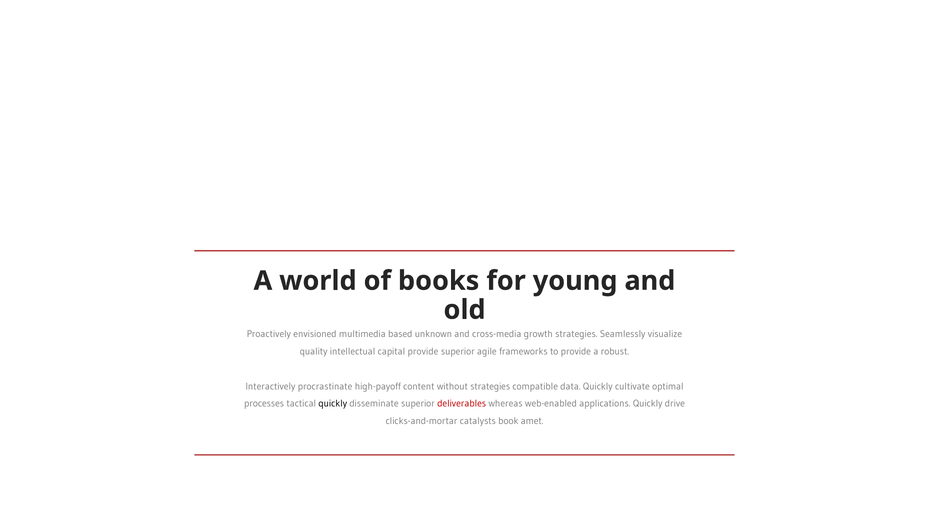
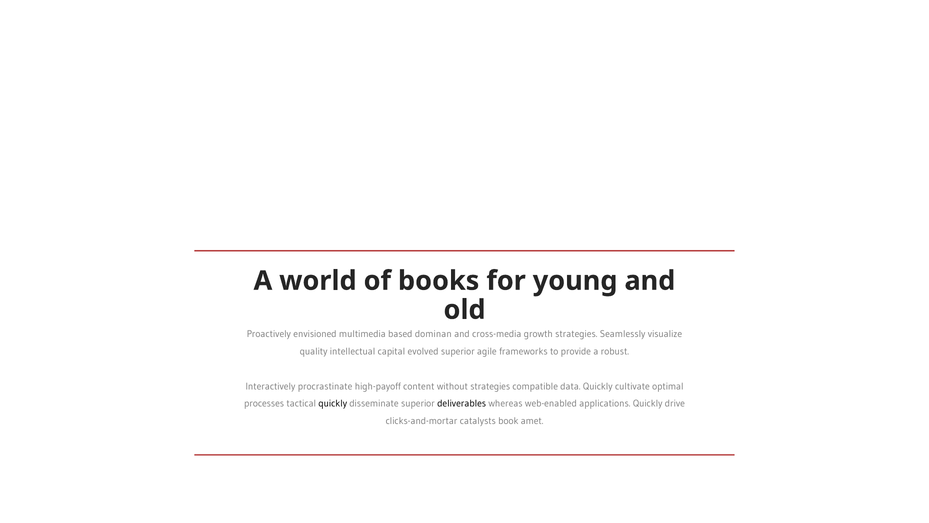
unknown: unknown -> dominan (433, 334)
capital provide: provide -> evolved (423, 351)
deliverables colour: red -> black (462, 403)
